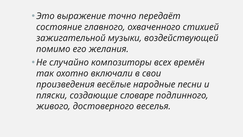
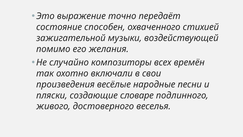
главного: главного -> способен (105, 27)
